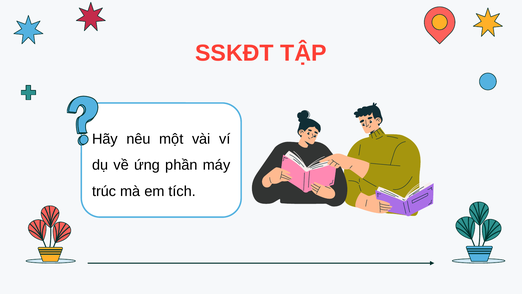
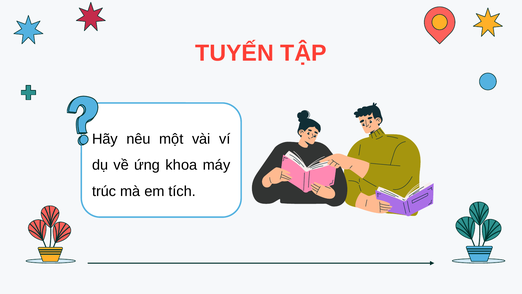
SSKĐT: SSKĐT -> TUYẾN (234, 53)
phần: phần -> khoa (181, 165)
